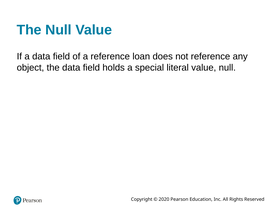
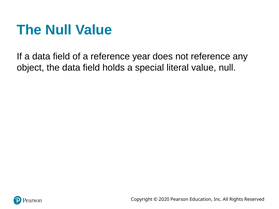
loan: loan -> year (141, 56)
